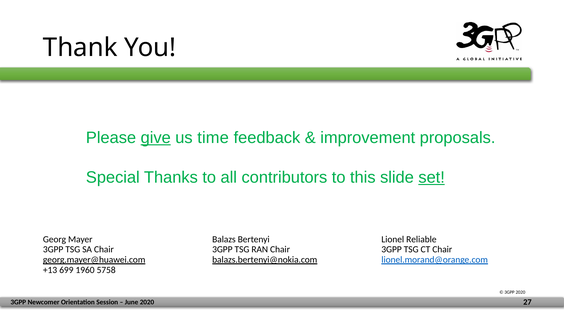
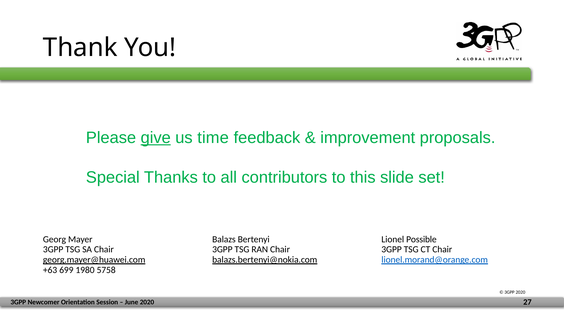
set underline: present -> none (432, 177)
Reliable: Reliable -> Possible (421, 239)
+13: +13 -> +63 (50, 269)
1960: 1960 -> 1980 (85, 269)
